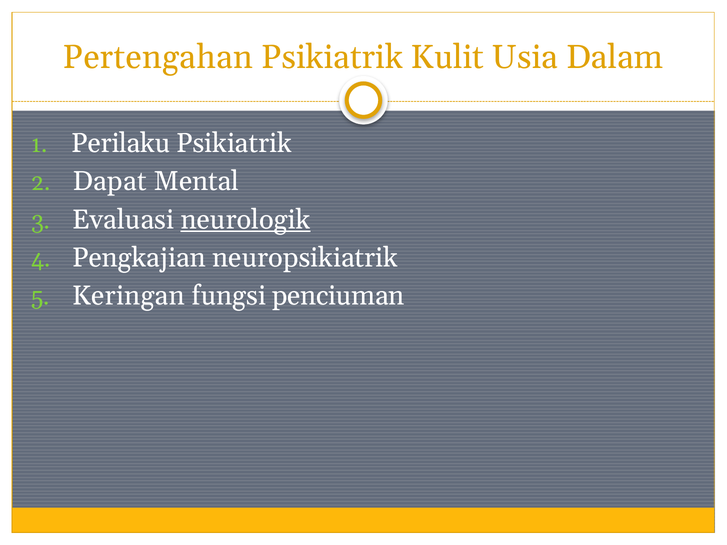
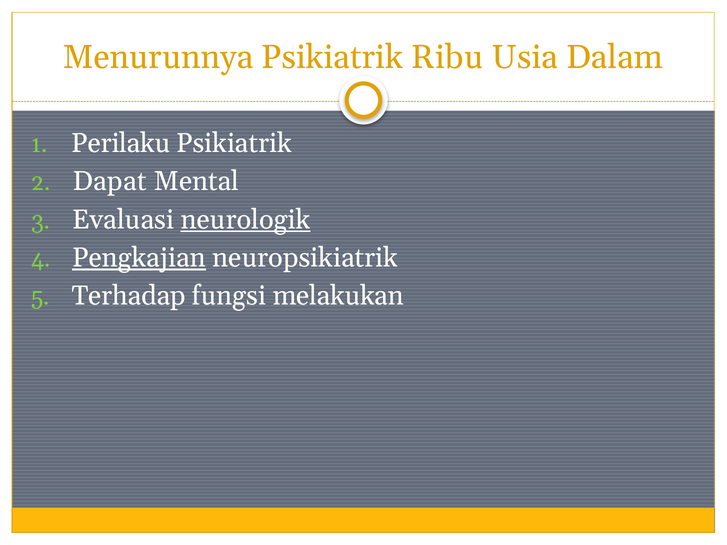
Pertengahan: Pertengahan -> Menurunnya (158, 57)
Kulit: Kulit -> Ribu (447, 57)
Pengkajian underline: none -> present (139, 258)
Keringan: Keringan -> Terhadap (129, 296)
penciuman: penciuman -> melakukan (338, 296)
